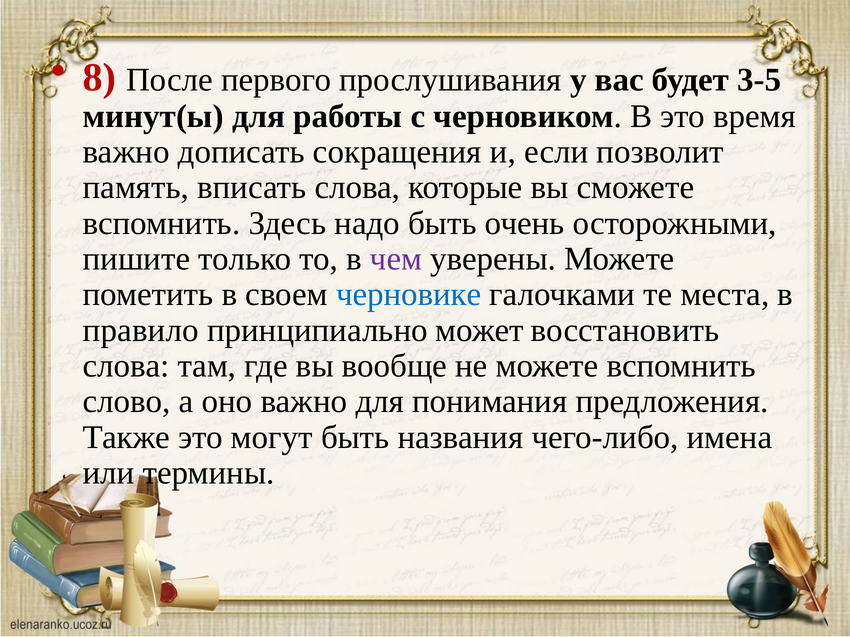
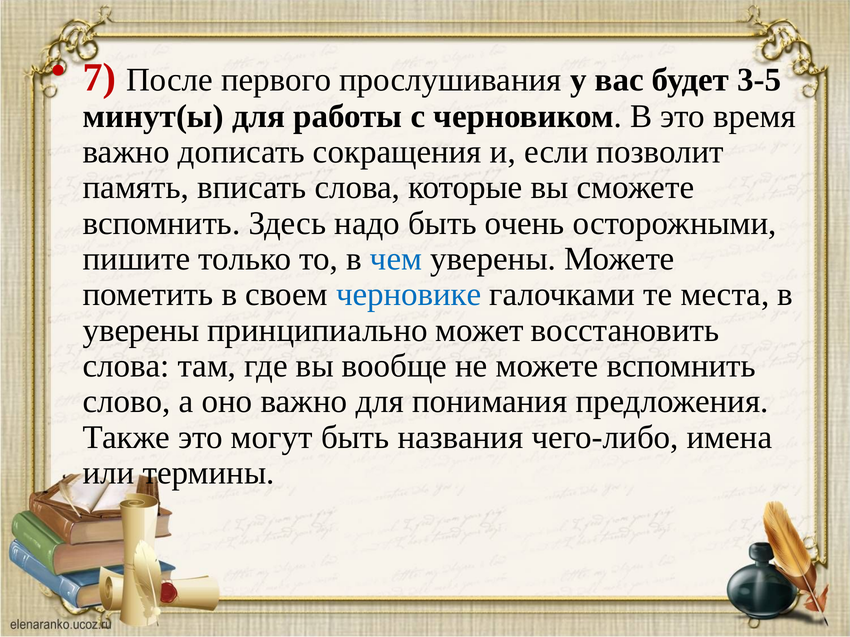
8: 8 -> 7 (100, 78)
чем colour: purple -> blue (396, 259)
правило: правило -> уверены (141, 330)
